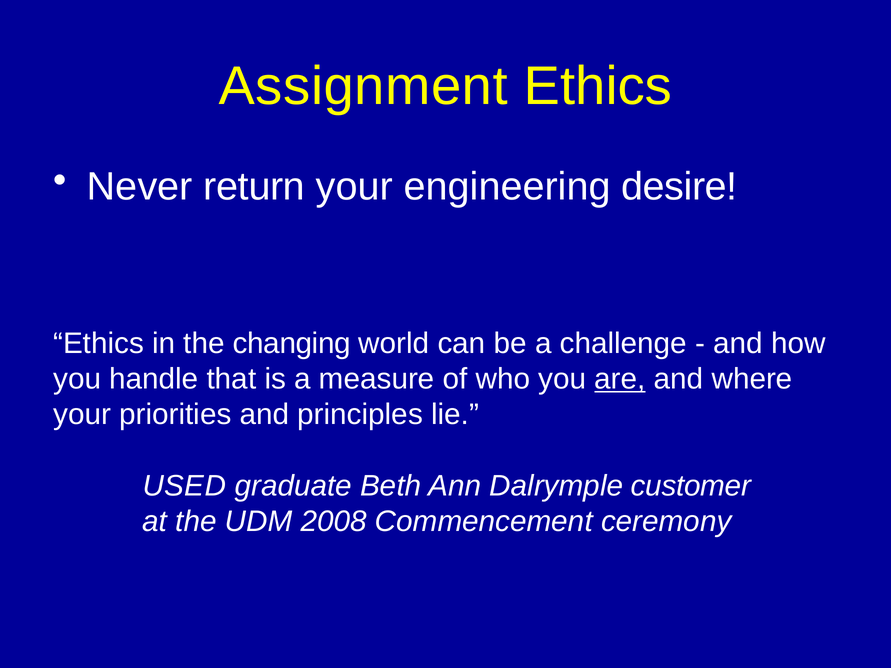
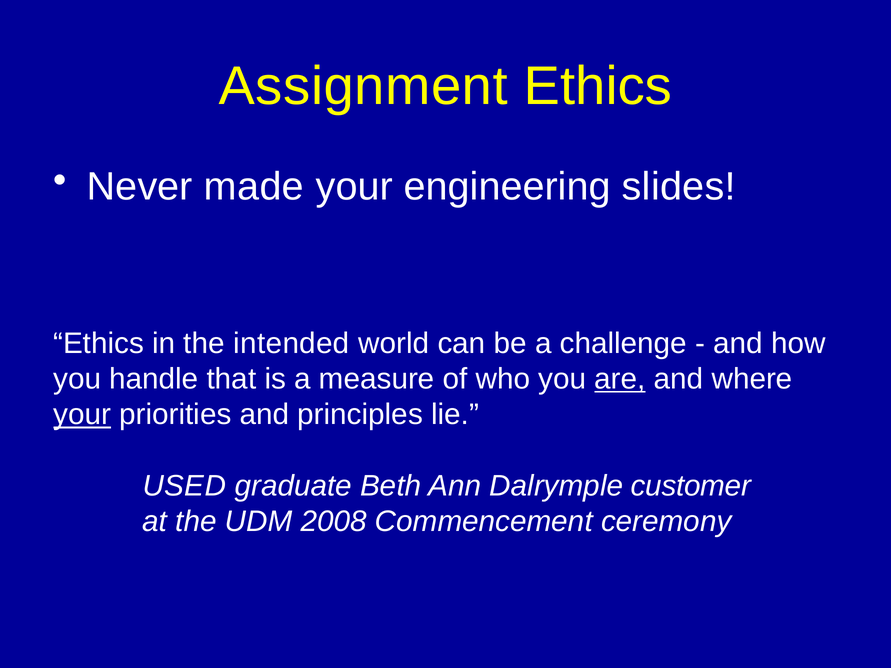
return: return -> made (254, 187)
desire: desire -> slides (679, 187)
changing: changing -> intended (291, 344)
your underline: none -> present (82, 415)
